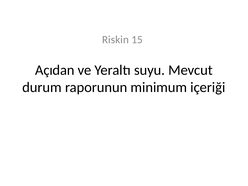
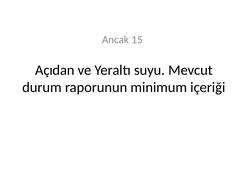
Riskin: Riskin -> Ancak (116, 40)
